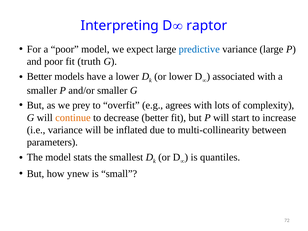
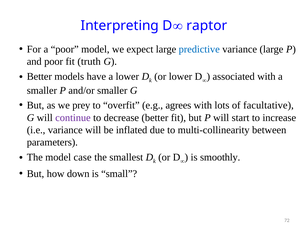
complexity: complexity -> facultative (268, 105)
continue colour: orange -> purple (73, 118)
stats: stats -> case (83, 157)
quantiles: quantiles -> smoothly (220, 157)
ynew: ynew -> down (78, 174)
